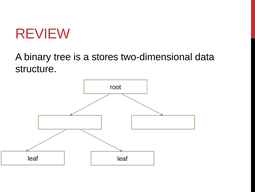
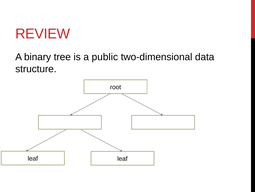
stores: stores -> public (105, 57)
